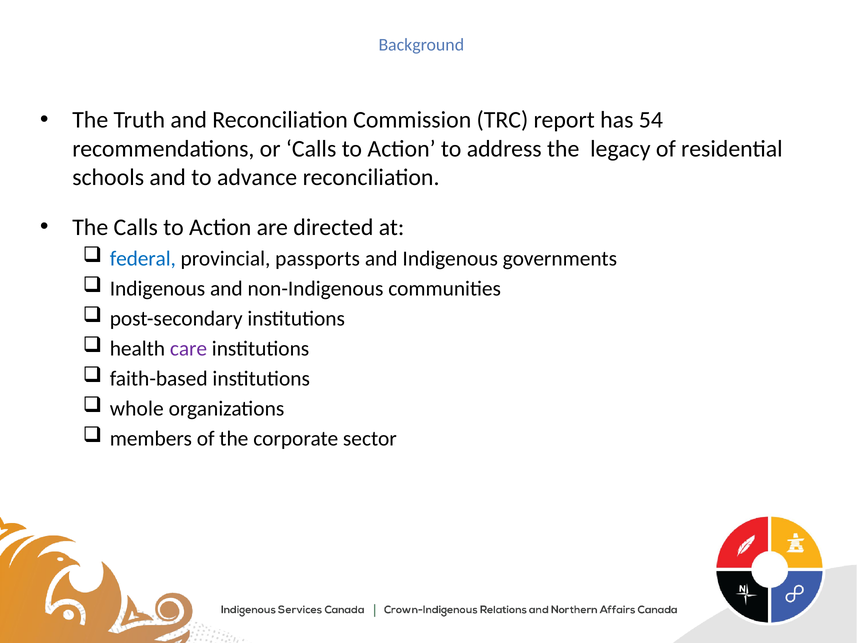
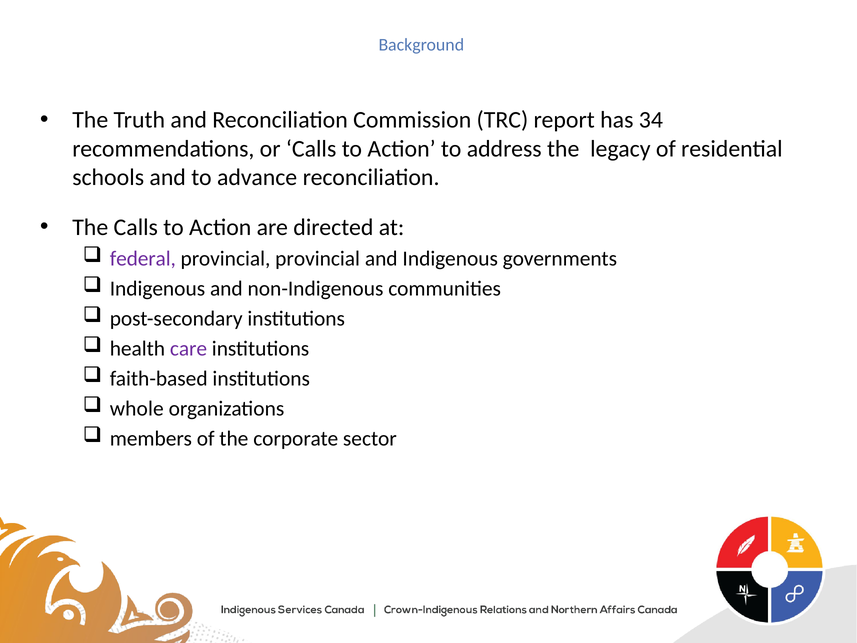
54: 54 -> 34 (651, 120)
federal colour: blue -> purple (143, 258)
provincial passports: passports -> provincial (318, 258)
